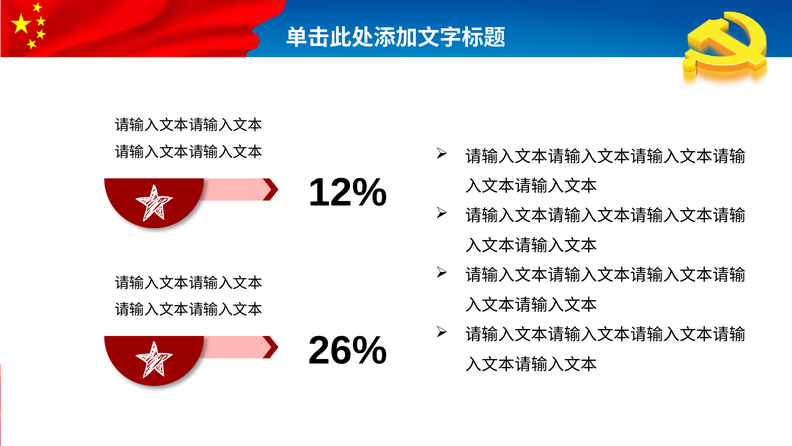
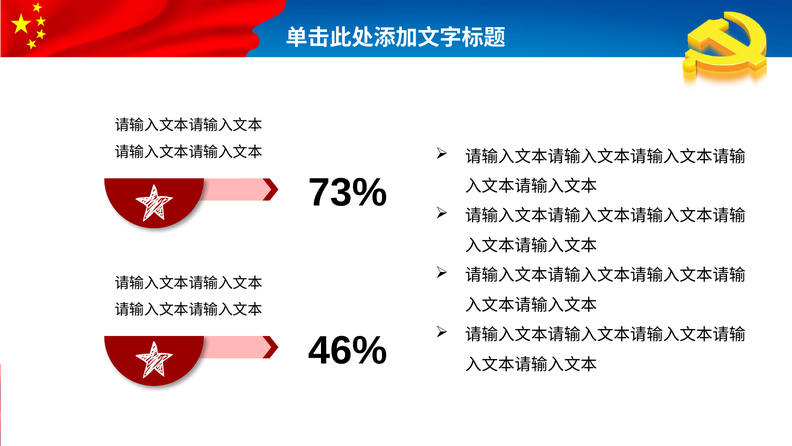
12%: 12% -> 73% (348, 193)
26%: 26% -> 46% (348, 350)
